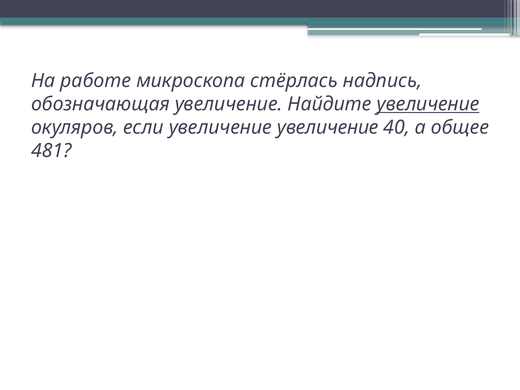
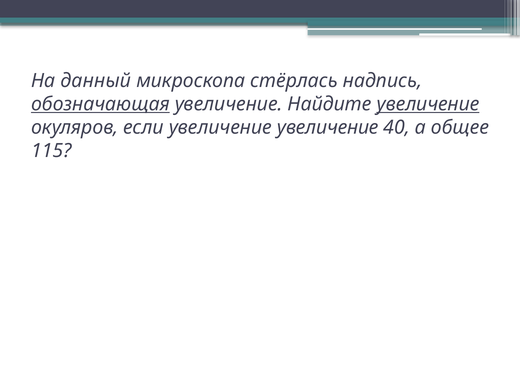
работе: работе -> данный (96, 81)
обозначающая underline: none -> present (100, 104)
481: 481 -> 115 (51, 151)
